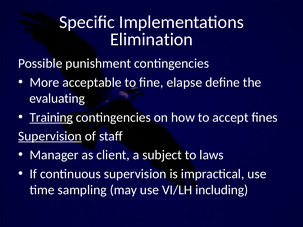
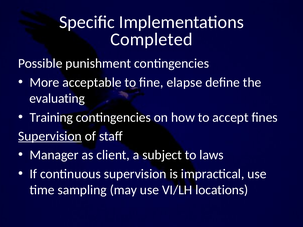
Elimination: Elimination -> Completed (151, 39)
Training underline: present -> none (51, 117)
including: including -> locations (222, 190)
